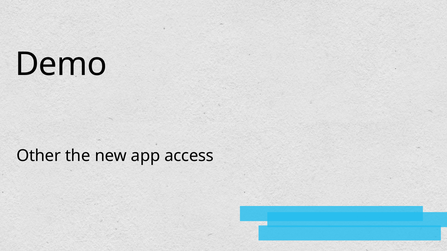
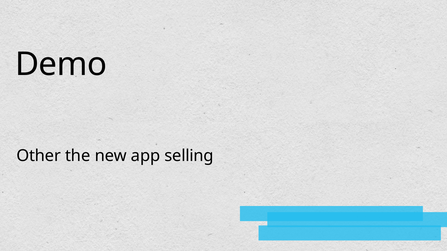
access: access -> selling (189, 156)
